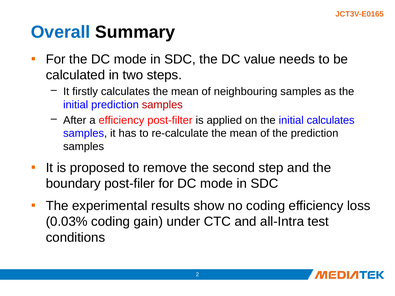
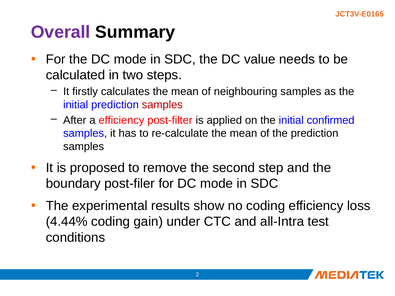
Overall colour: blue -> purple (61, 32)
initial calculates: calculates -> confirmed (331, 120)
0.03%: 0.03% -> 4.44% (67, 222)
